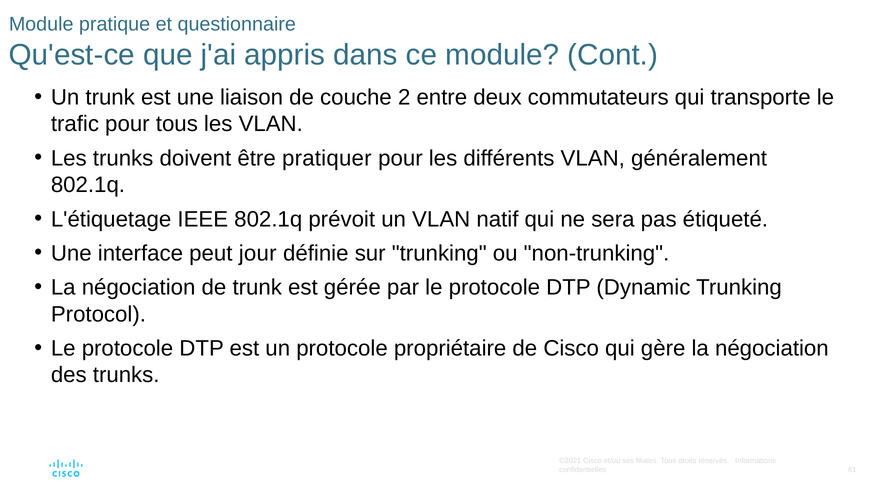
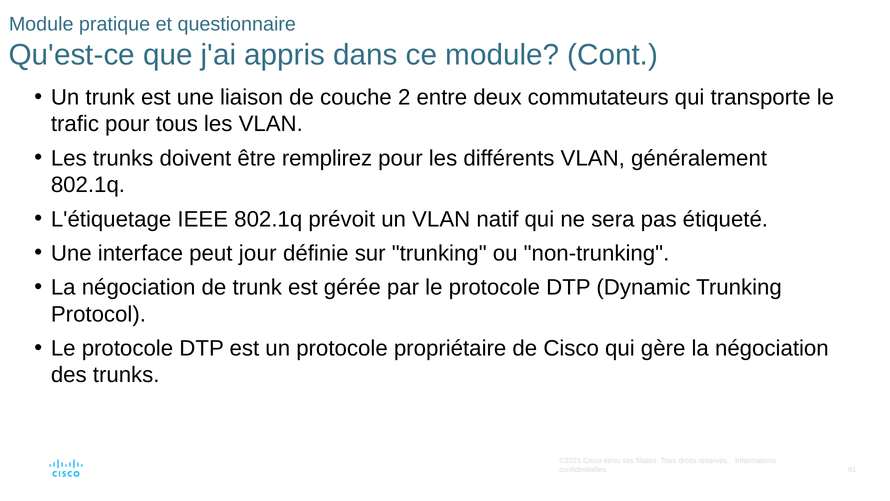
pratiquer: pratiquer -> remplirez (327, 158)
